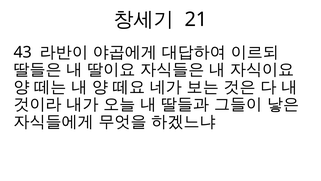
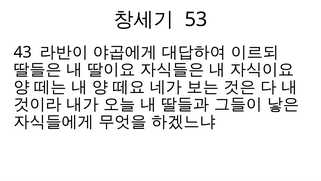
21: 21 -> 53 (196, 19)
